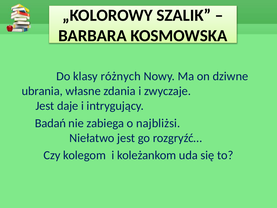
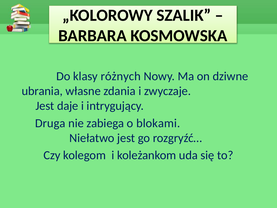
Badań: Badań -> Druga (50, 123)
najbliżsi: najbliżsi -> blokami (158, 123)
